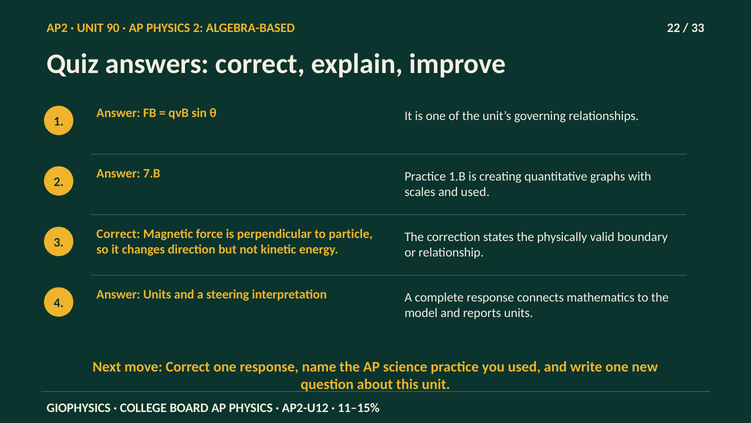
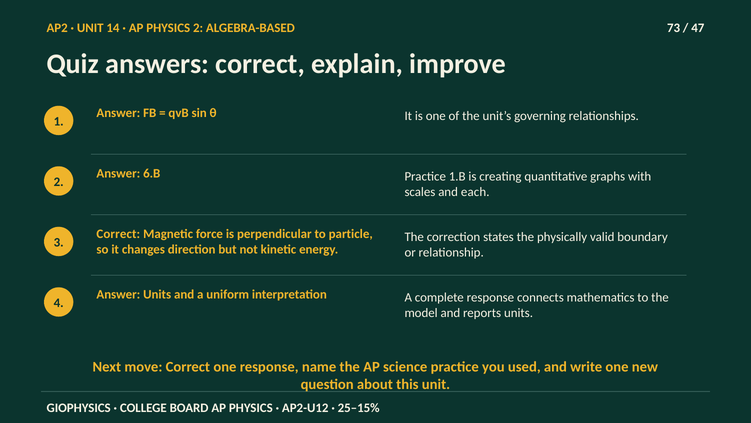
90: 90 -> 14 (113, 28)
22: 22 -> 73 (674, 28)
33: 33 -> 47 (698, 28)
7.B: 7.B -> 6.B (152, 173)
and used: used -> each (475, 192)
steering: steering -> uniform (228, 294)
11–15%: 11–15% -> 25–15% (359, 407)
